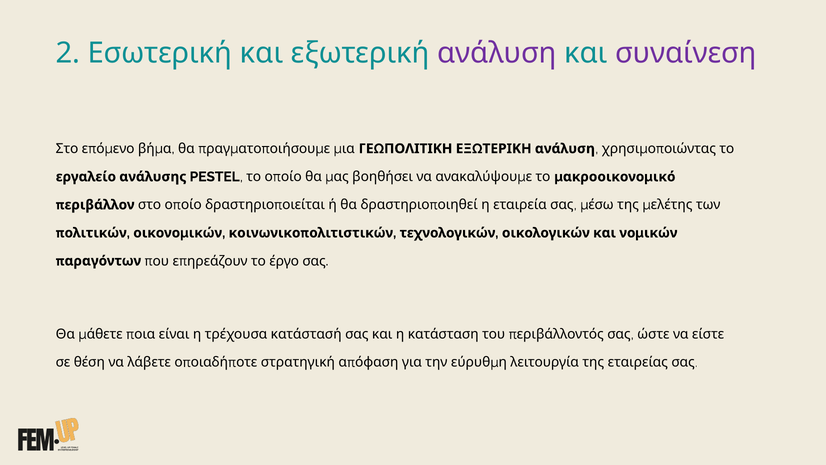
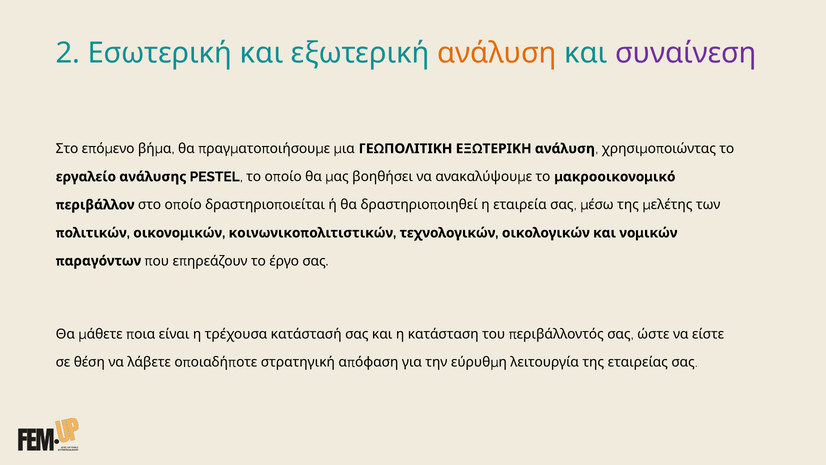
ανάλυση colour: purple -> orange (497, 53)
